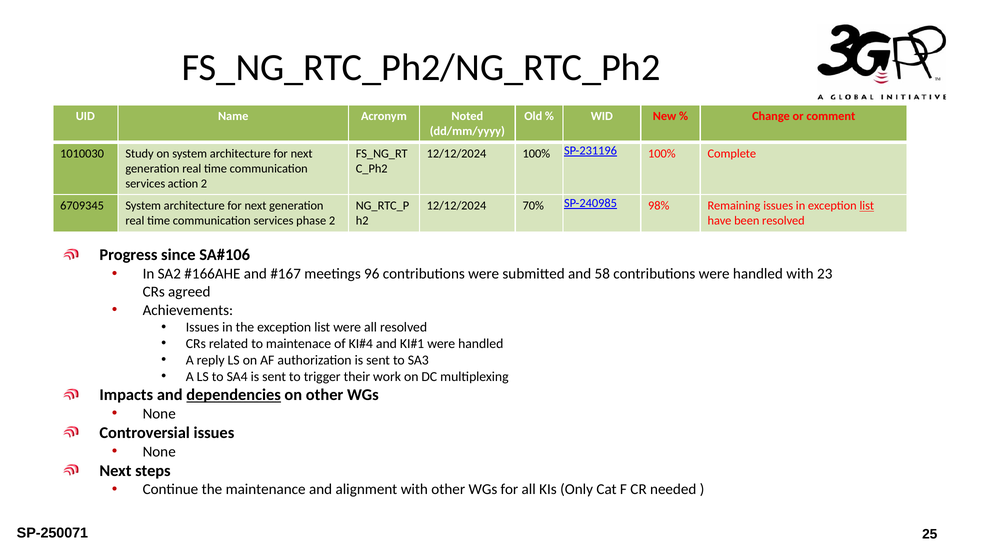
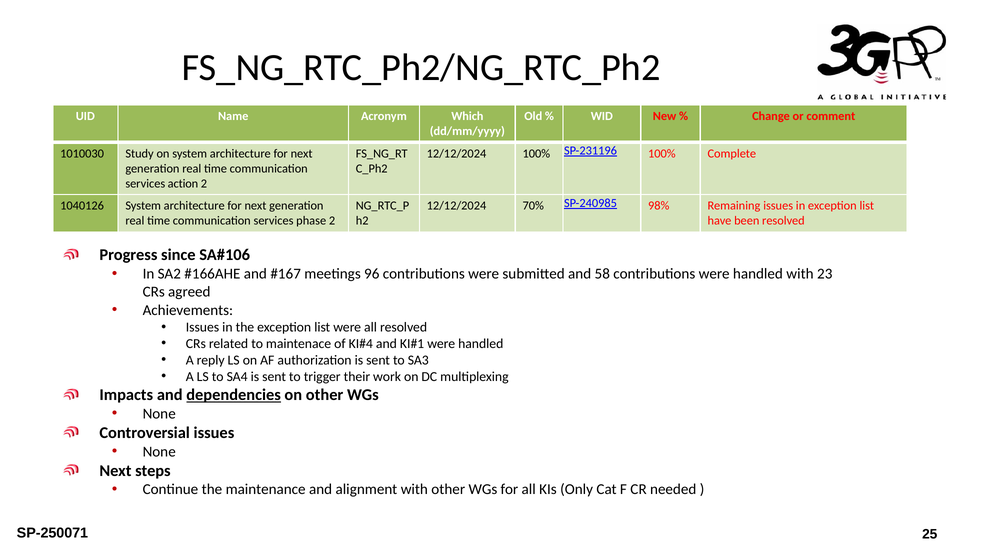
Noted: Noted -> Which (467, 116)
6709345: 6709345 -> 1040126 (82, 206)
list underline: present -> none (867, 206)
